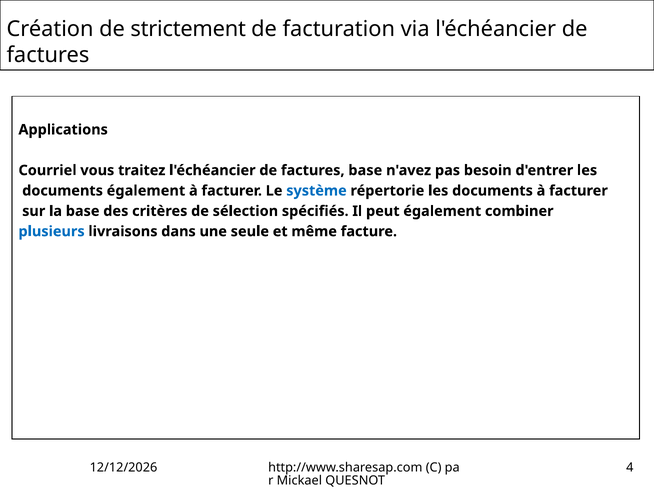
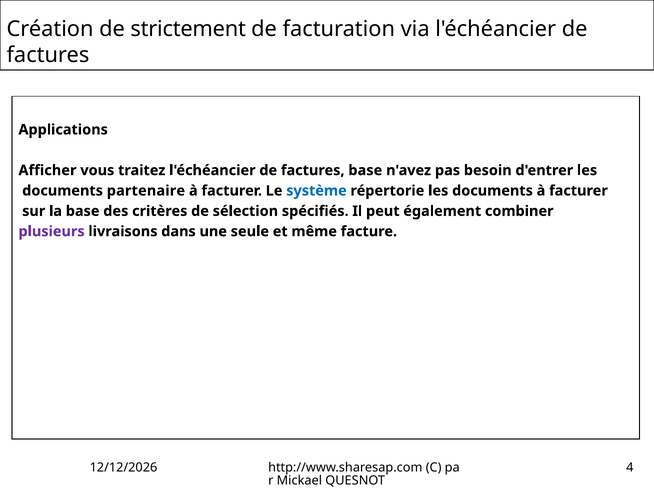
Courriel: Courriel -> Afficher (47, 170)
documents également: également -> partenaire (146, 191)
plusieurs colour: blue -> purple (52, 231)
